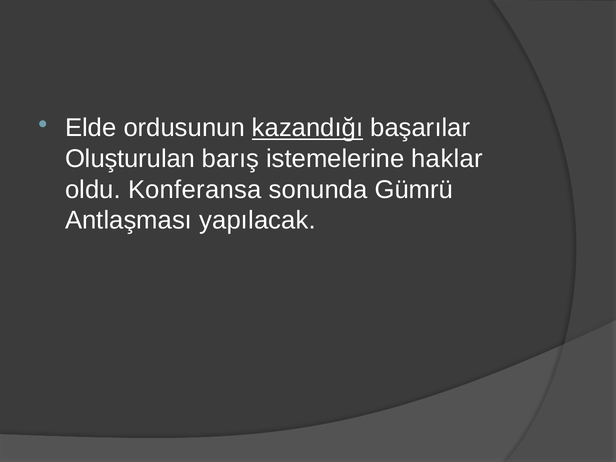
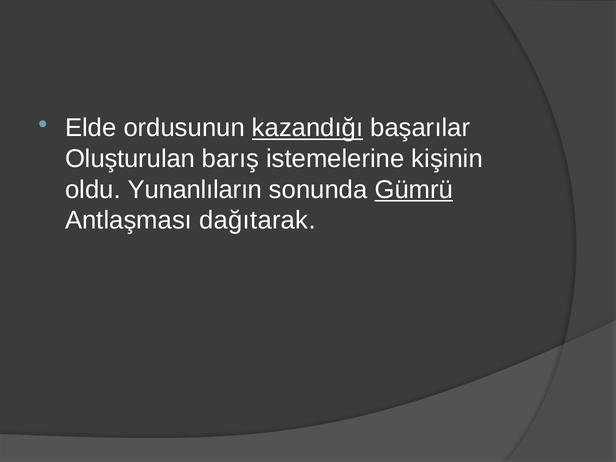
haklar: haklar -> kişinin (447, 159)
Konferansa: Konferansa -> Yunanlıların (195, 190)
Gümrü underline: none -> present (414, 190)
yapılacak: yapılacak -> dağıtarak (257, 220)
